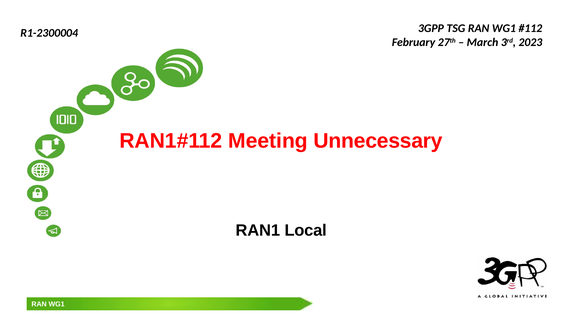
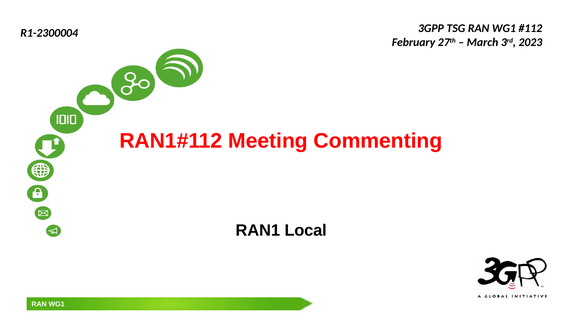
Unnecessary: Unnecessary -> Commenting (378, 141)
